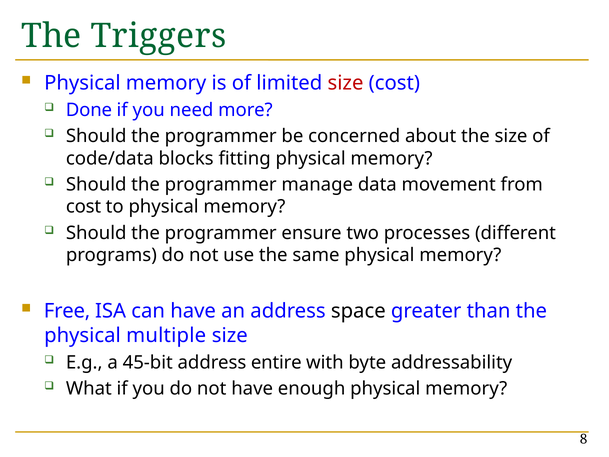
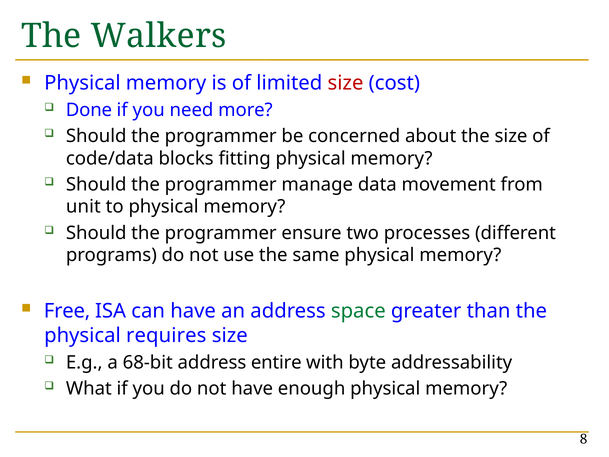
Triggers: Triggers -> Walkers (159, 36)
cost: cost -> unit (83, 207)
space colour: black -> green (358, 311)
multiple: multiple -> requires (166, 335)
45-bit: 45-bit -> 68-bit (148, 362)
